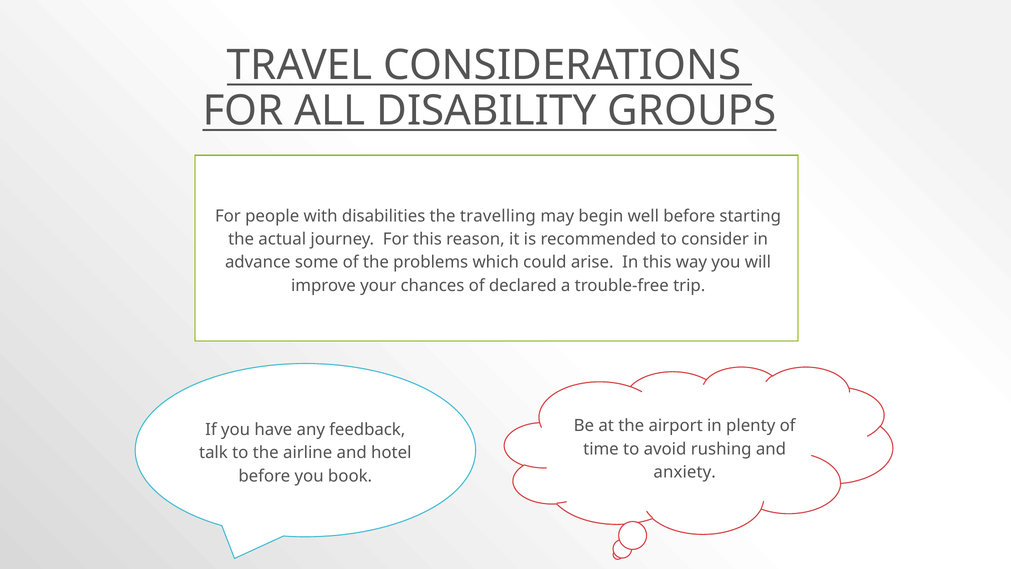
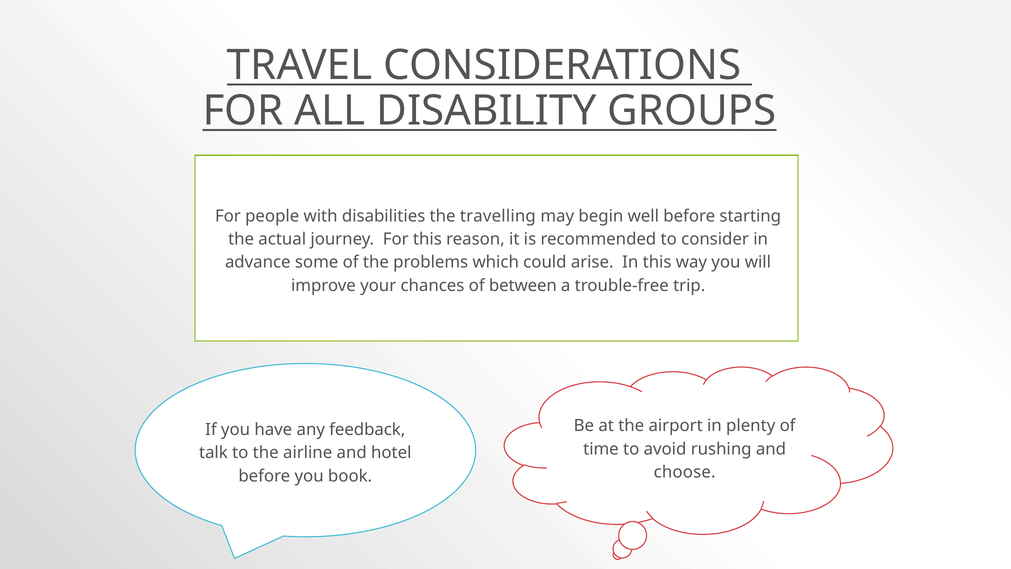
declared: declared -> between (523, 286)
anxiety: anxiety -> choose (685, 472)
